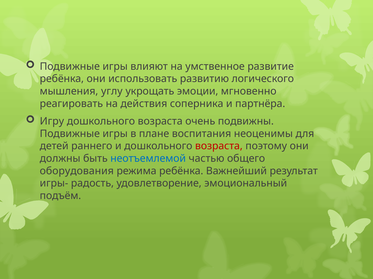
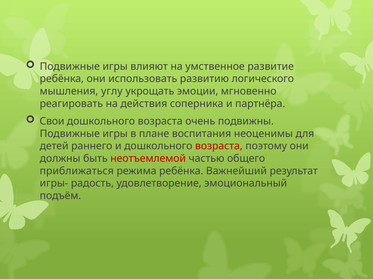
Игру: Игру -> Свои (52, 122)
неотъемлемой colour: blue -> red (148, 159)
оборудования: оборудования -> приближаться (77, 171)
